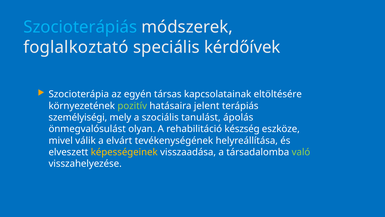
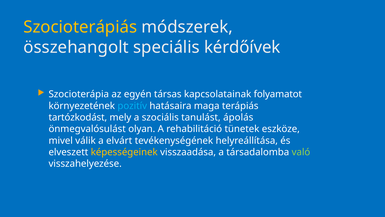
Szocioterápiás colour: light blue -> yellow (80, 27)
foglalkoztató: foglalkoztató -> összehangolt (76, 47)
eltöltésére: eltöltésére -> folyamatot (278, 94)
pozitív colour: light green -> light blue (132, 106)
jelent: jelent -> maga (207, 106)
személyiségi: személyiségi -> tartózkodást (78, 117)
készség: készség -> tünetek (242, 129)
